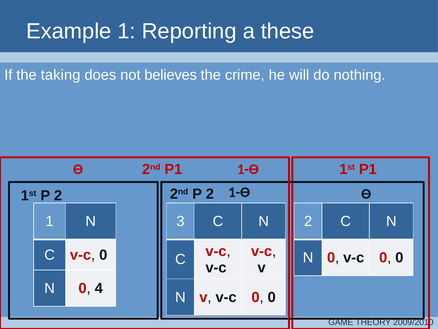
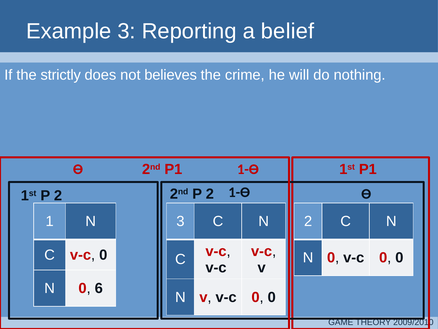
Example 1: 1 -> 3 (127, 31)
these: these -> belief (288, 31)
taking: taking -> strictly (61, 75)
4: 4 -> 6 (99, 288)
